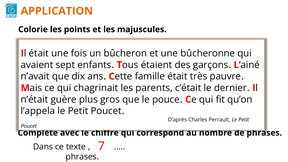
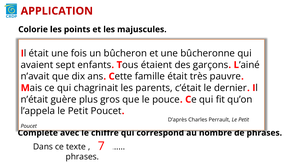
APPLICATION colour: orange -> red (57, 11)
